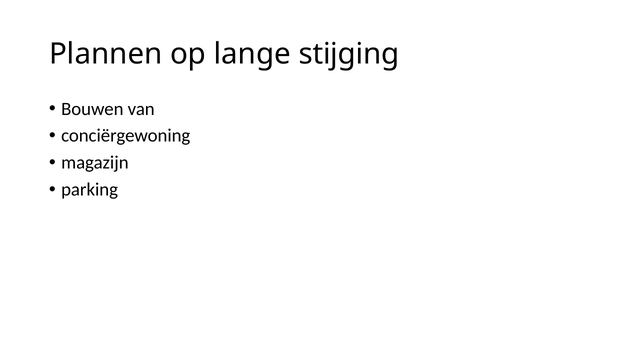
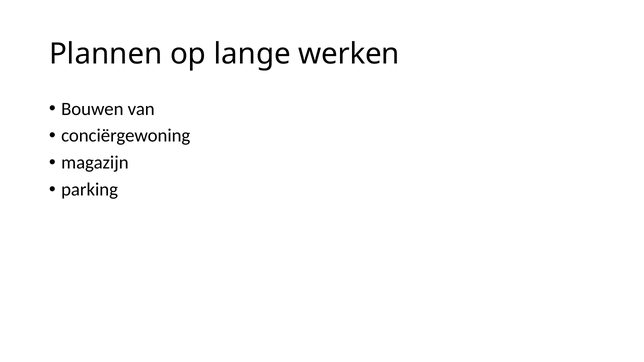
stijging: stijging -> werken (349, 54)
